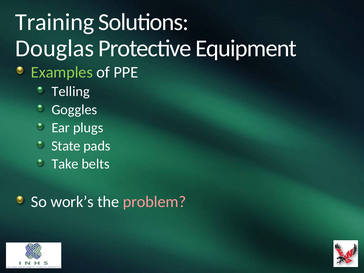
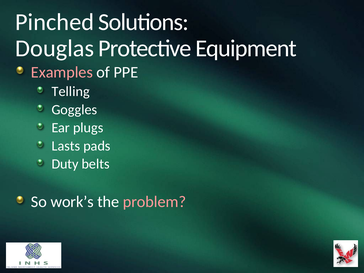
Training: Training -> Pinched (55, 22)
Examples colour: light green -> pink (62, 72)
State: State -> Lasts (66, 146)
Take: Take -> Duty (65, 164)
